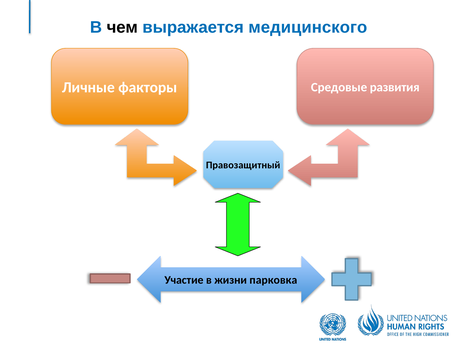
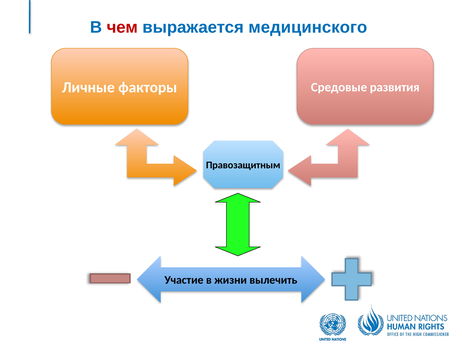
чем colour: black -> red (122, 27)
Правозащитный: Правозащитный -> Правозащитным (243, 165)
парковка: парковка -> вылечить (273, 281)
